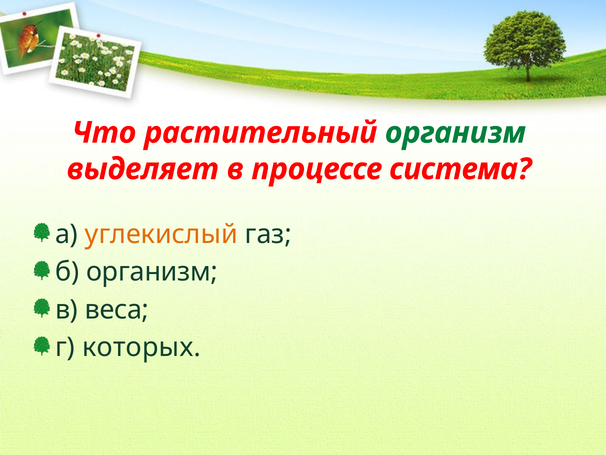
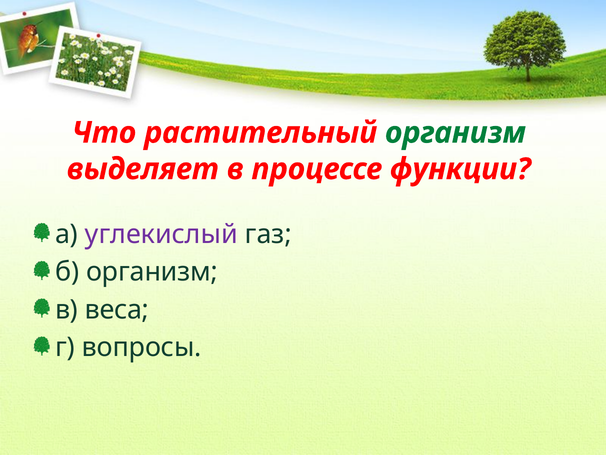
система: система -> функции (460, 169)
углекислый colour: orange -> purple (161, 234)
которых: которых -> вопросы (142, 347)
